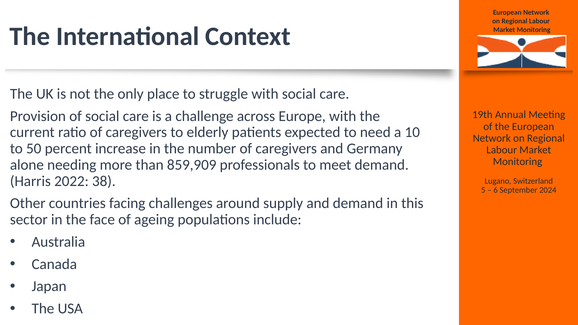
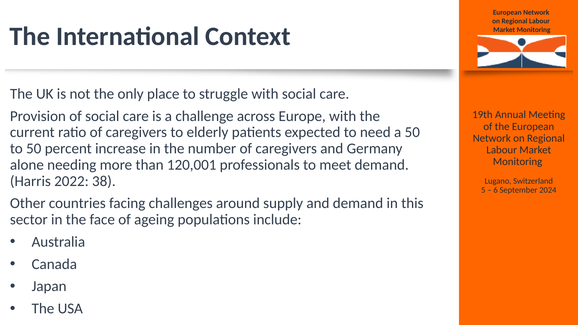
a 10: 10 -> 50 (412, 132)
859,909: 859,909 -> 120,001 (192, 165)
